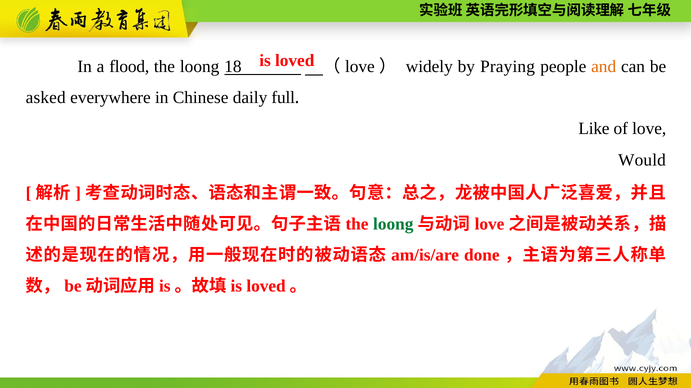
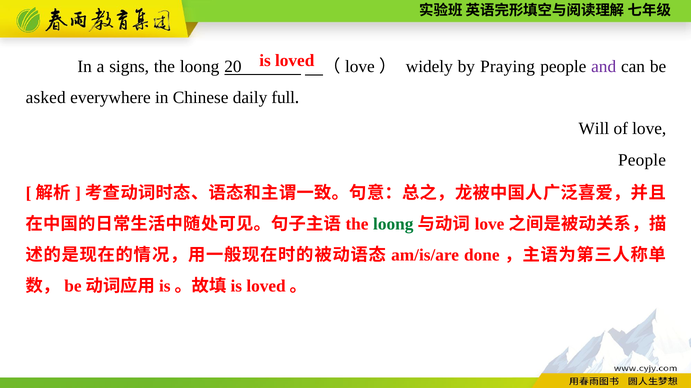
flood: flood -> signs (129, 67)
18: 18 -> 20 (233, 67)
and colour: orange -> purple (604, 67)
Like: Like -> Will (594, 129)
Would: Would -> People (642, 160)
